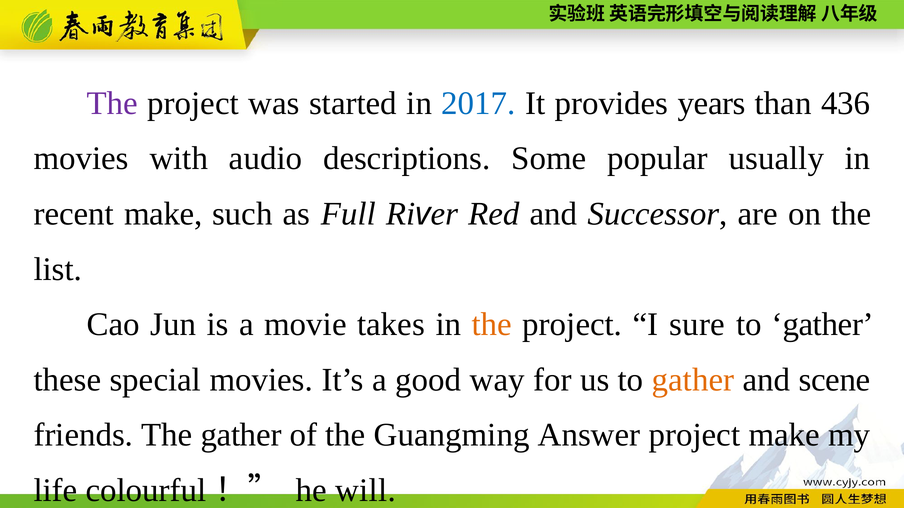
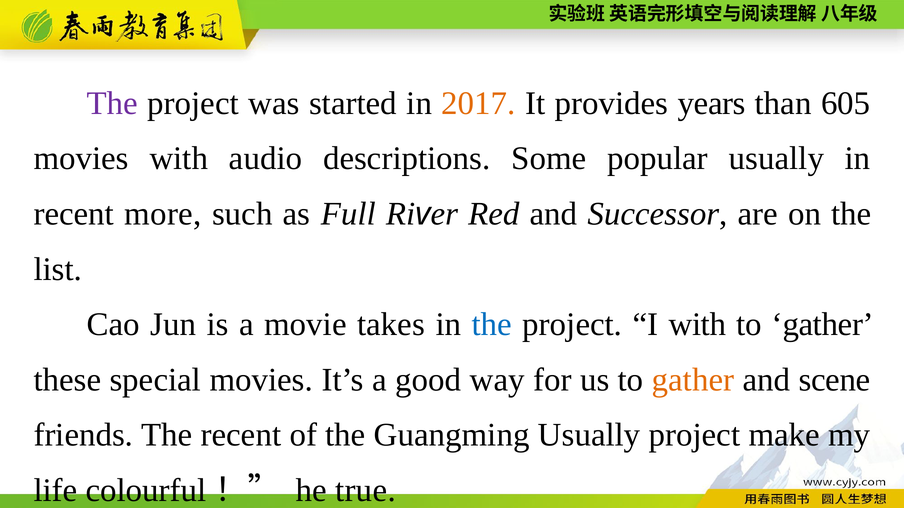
2017 colour: blue -> orange (479, 103)
436: 436 -> 605 (846, 103)
recent make: make -> more (163, 214)
the colour: orange -> blue (492, 325)
I sure: sure -> with (697, 325)
The gather: gather -> recent (241, 436)
Guangming Answer: Answer -> Usually (589, 436)
will: will -> true (366, 491)
